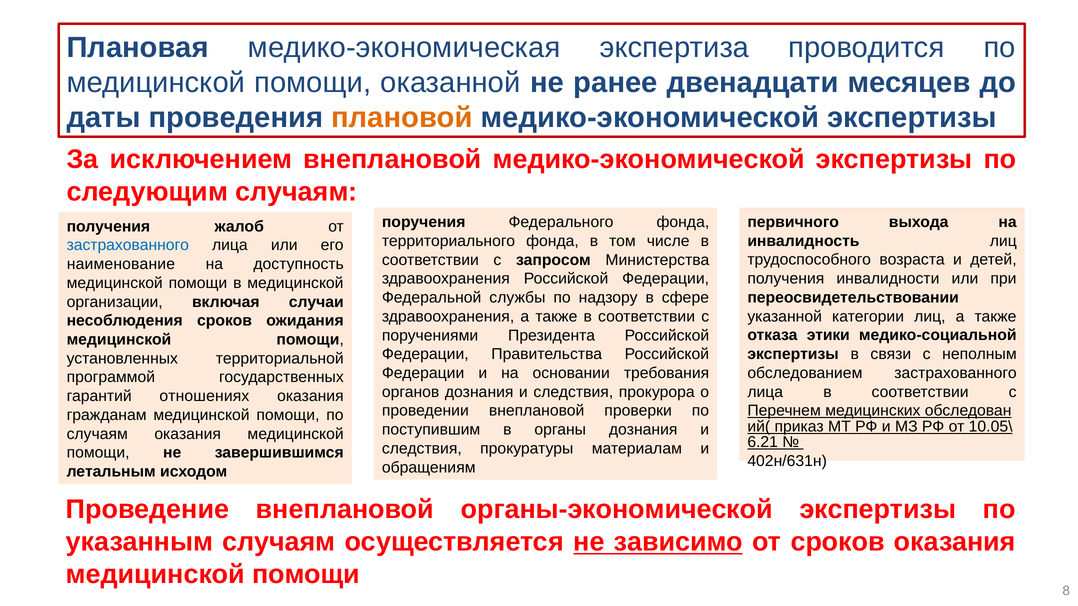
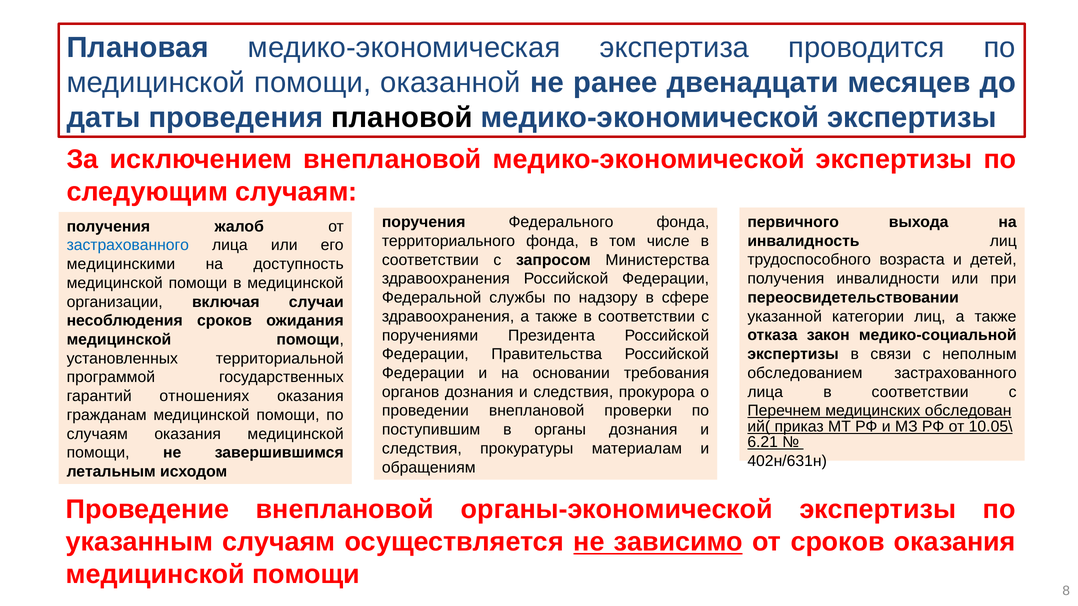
плановой colour: orange -> black (402, 117)
наименование: наименование -> медицинскими (121, 264)
этики: этики -> закон (828, 335)
